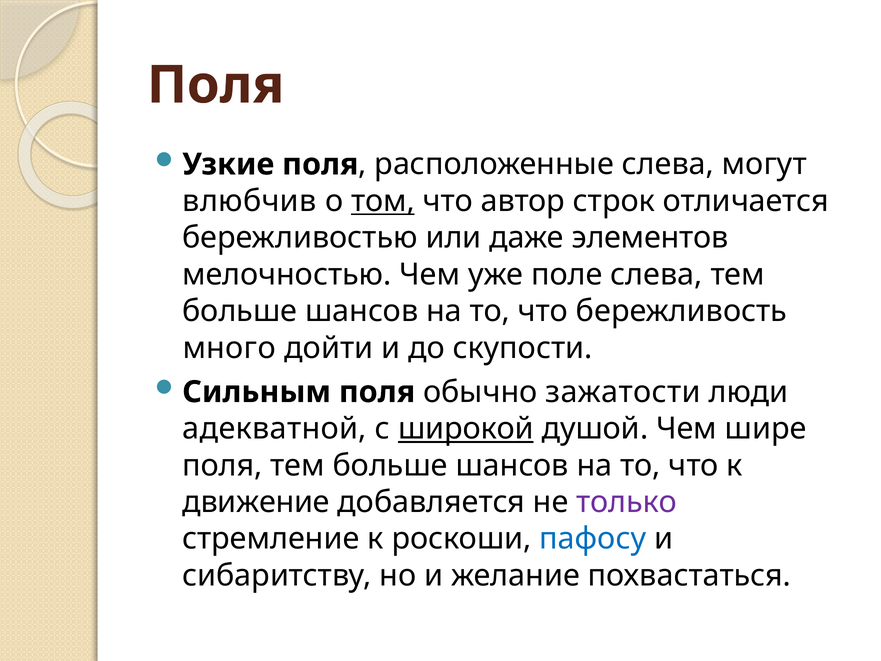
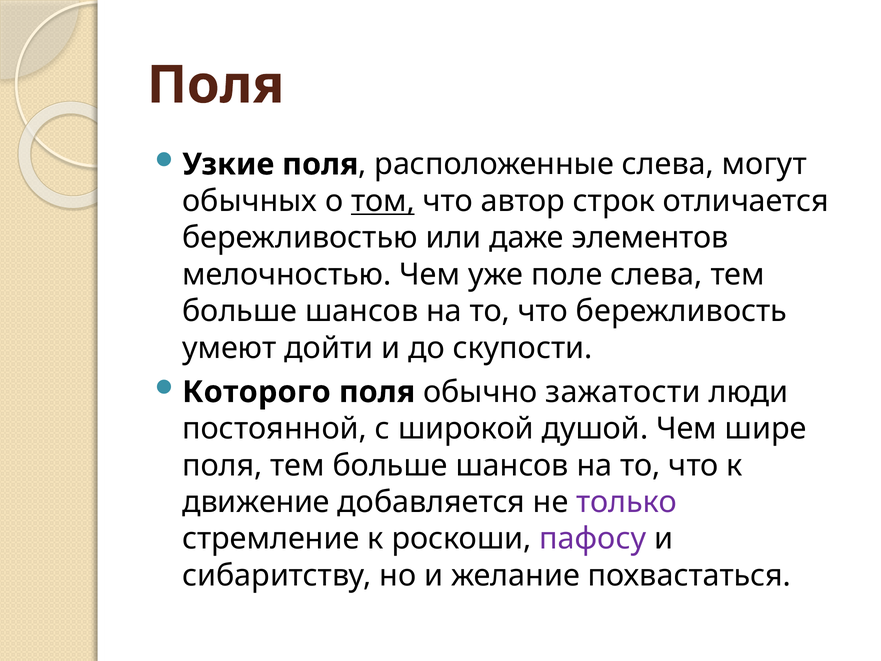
влюбчив: влюбчив -> обычных (250, 201)
много: много -> умеют (229, 348)
Сильным: Сильным -> Которого (256, 392)
адекватной: адекватной -> постоянной (275, 429)
широкой underline: present -> none (466, 429)
пафосу colour: blue -> purple (593, 539)
